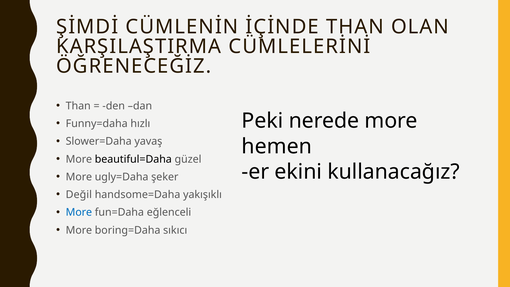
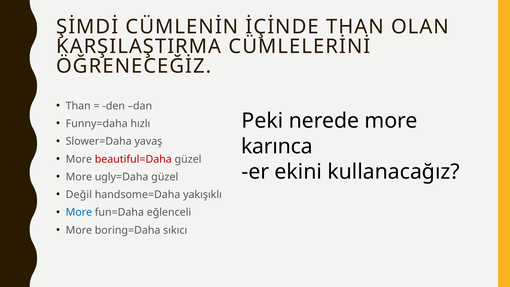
hemen: hemen -> karınca (277, 146)
beautiful=Daha colour: black -> red (133, 159)
ugly=Daha şeker: şeker -> güzel (165, 177)
